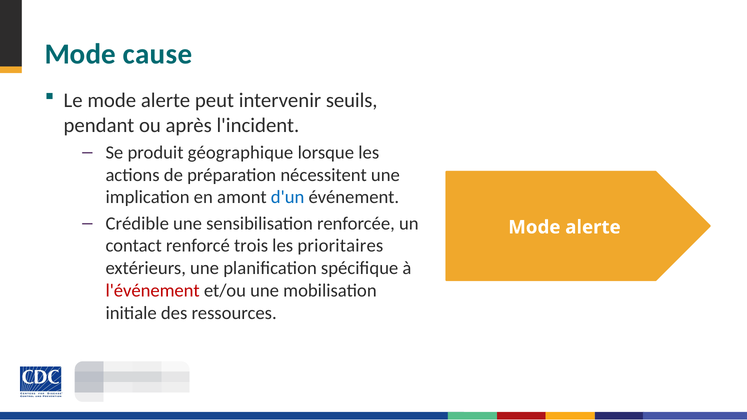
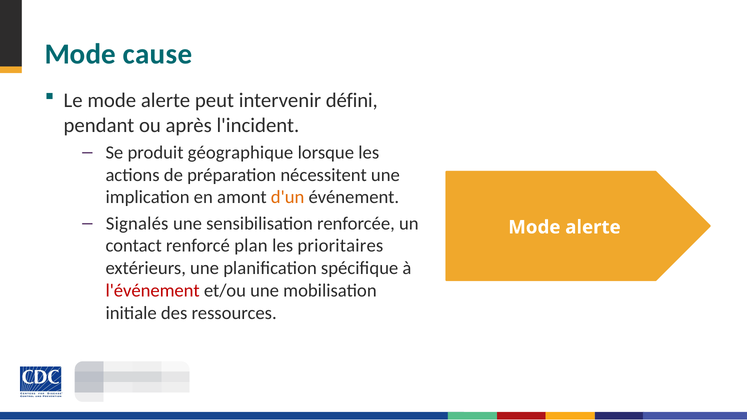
seuils: seuils -> défini (352, 100)
d'un colour: blue -> orange (288, 197)
Crédible: Crédible -> Signalés (137, 223)
trois: trois -> plan (251, 246)
